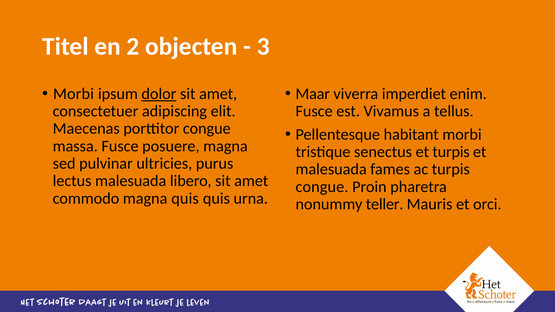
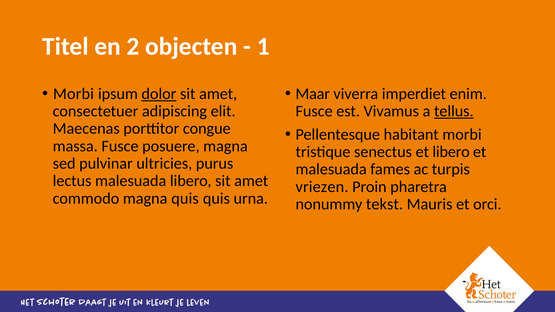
3: 3 -> 1 (263, 47)
tellus underline: none -> present (454, 111)
et turpis: turpis -> libero (451, 152)
congue: congue -> vriezen (322, 187)
teller: teller -> tekst (385, 204)
